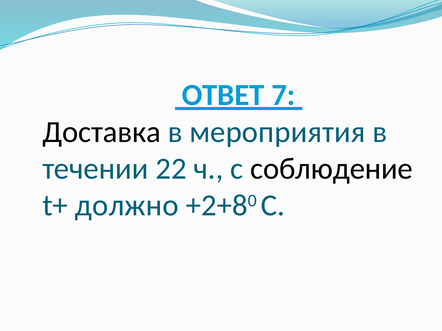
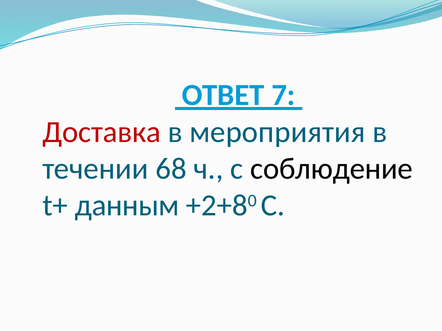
Доставка colour: black -> red (102, 132)
22: 22 -> 68 (171, 169)
должно: должно -> данным (127, 206)
